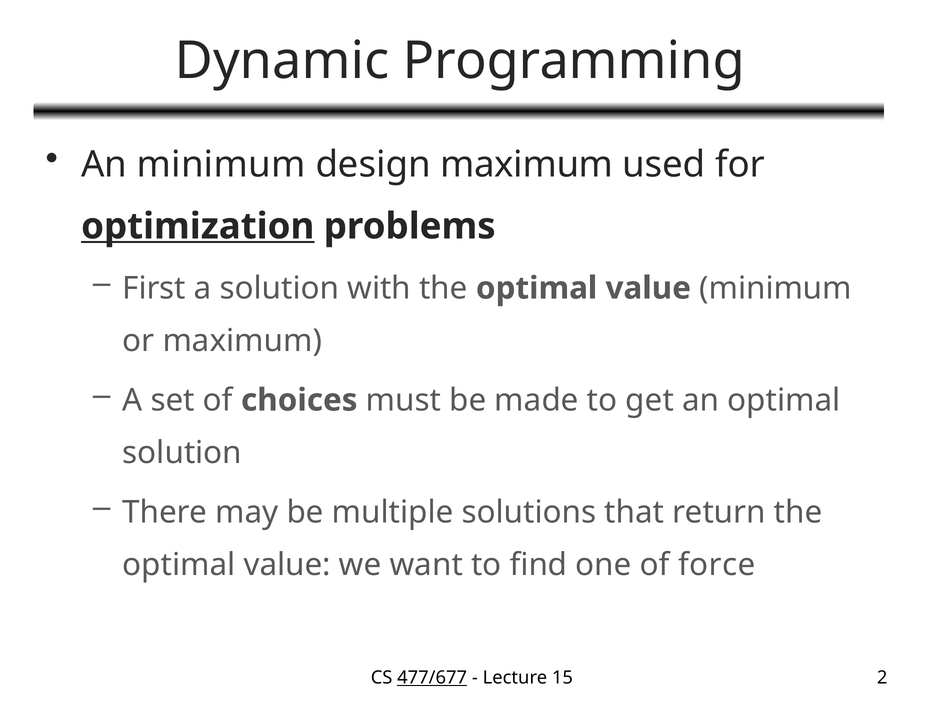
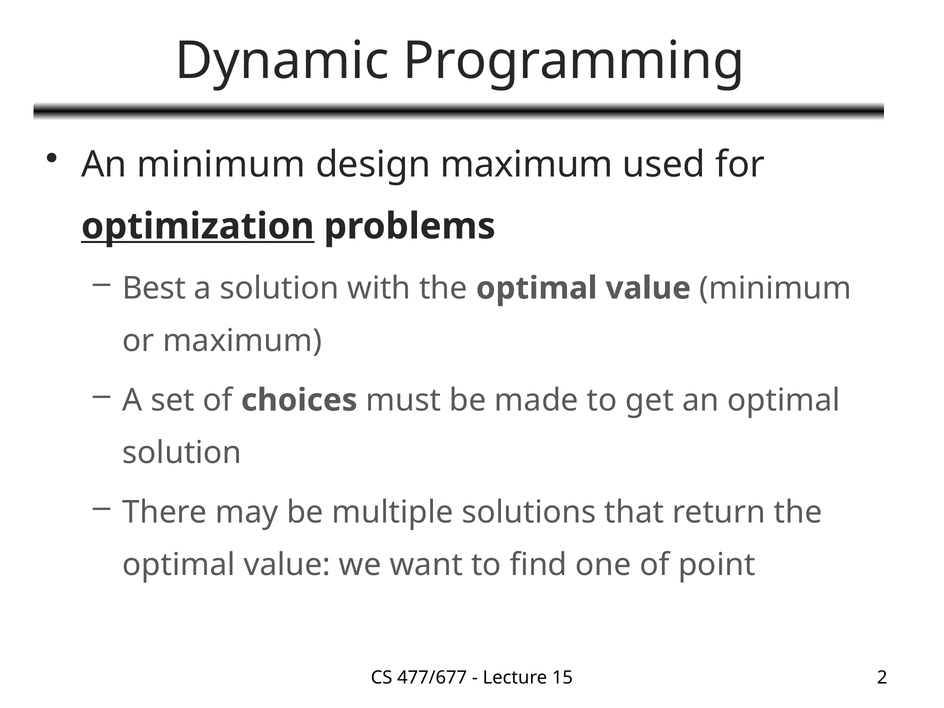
First: First -> Best (154, 288)
force: force -> point (717, 565)
477/677 underline: present -> none (432, 677)
